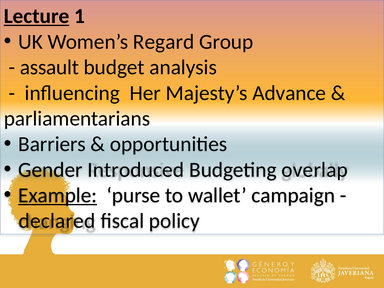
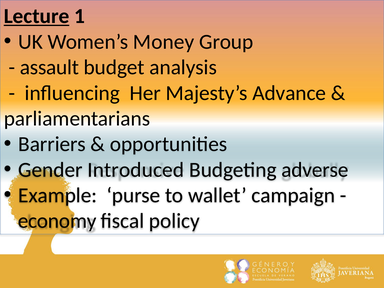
Regard: Regard -> Money (164, 42)
overlap: overlap -> adverse (315, 170)
Example underline: present -> none (58, 195)
declared: declared -> economy (57, 221)
